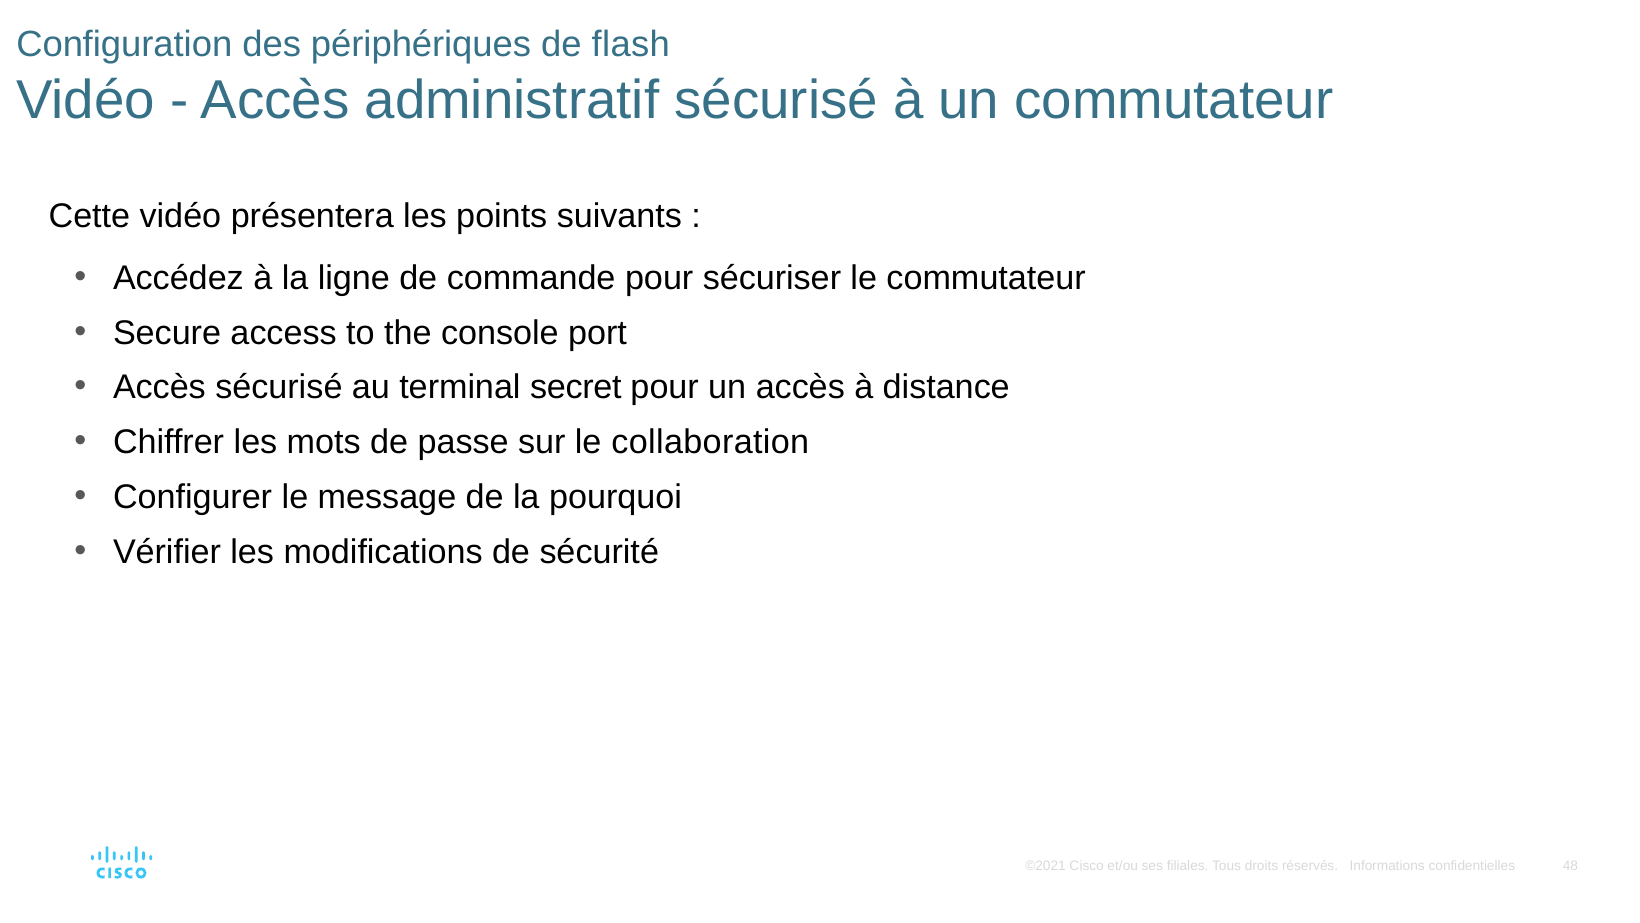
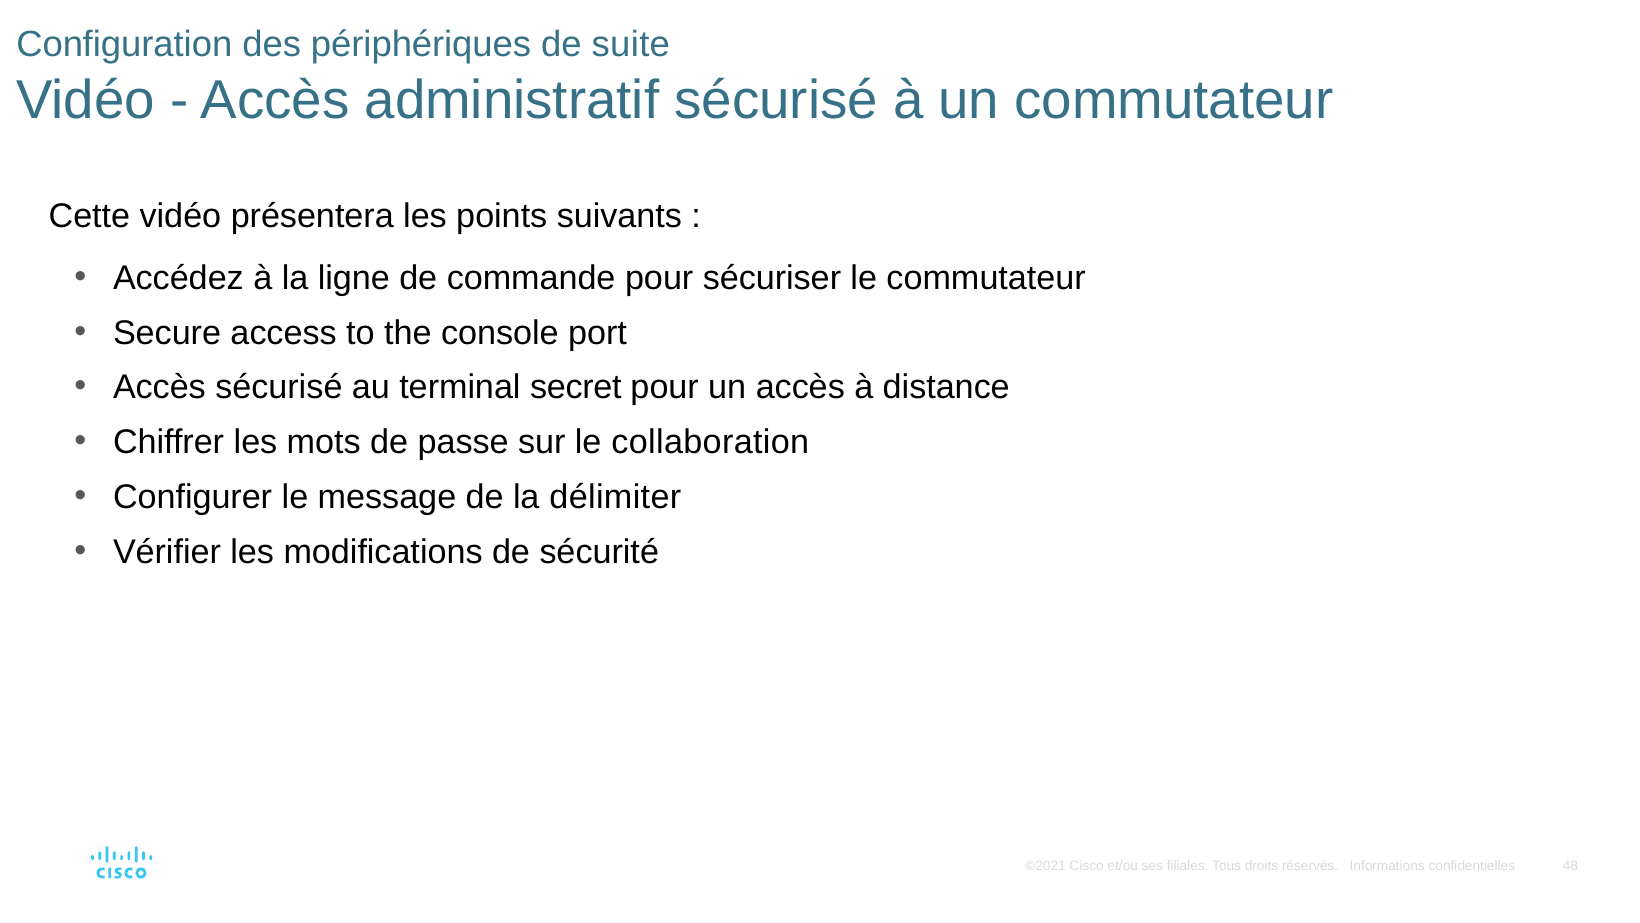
flash: flash -> suite (631, 44)
pourquoi: pourquoi -> délimiter (615, 497)
